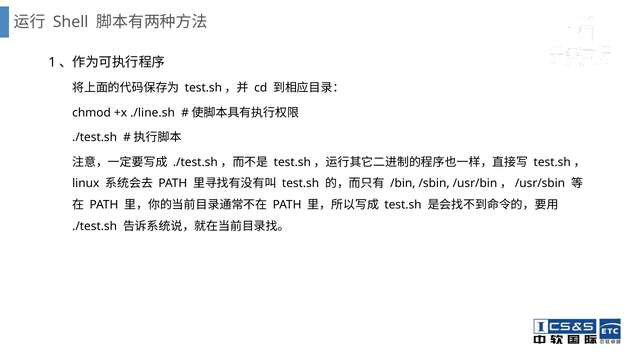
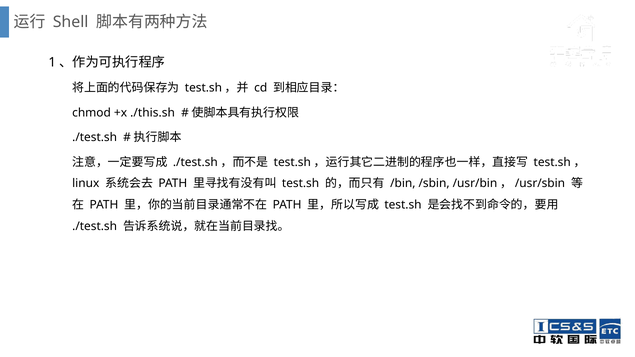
./line.sh: ./line.sh -> ./this.sh (153, 113)
